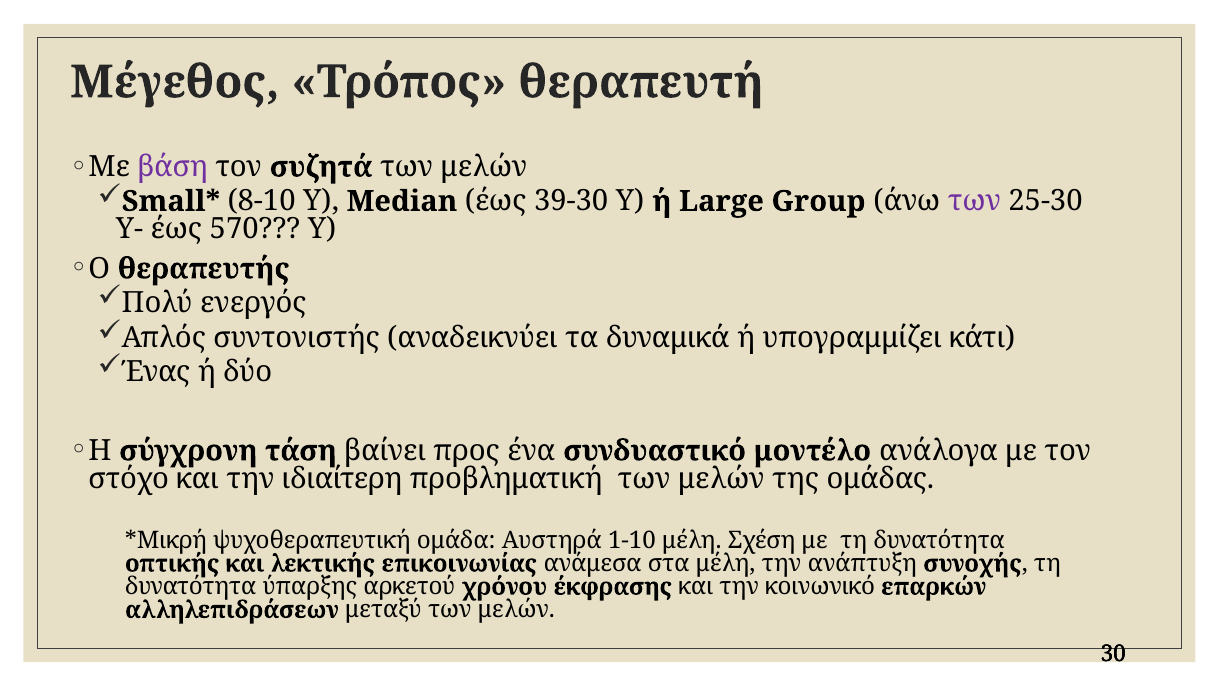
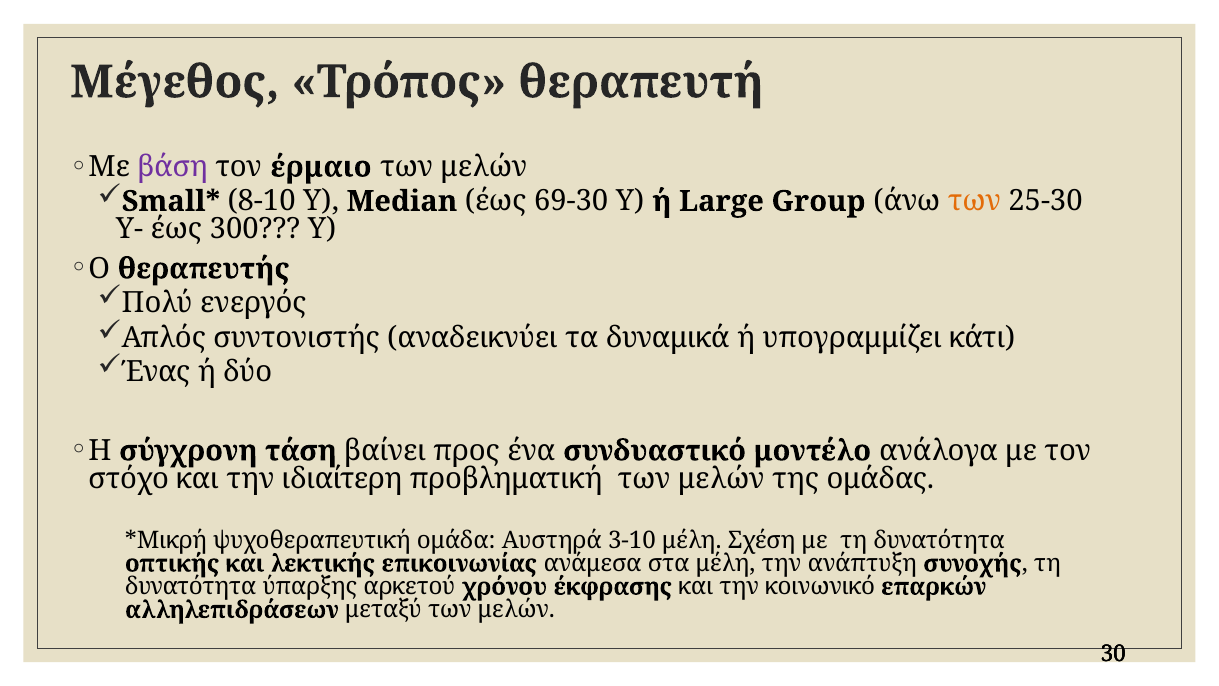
συζητά: συζητά -> έρμαιο (321, 167)
39-30: 39-30 -> 69-30 (571, 201)
των colour: purple -> orange (974, 201)
570: 570 -> 300 (255, 229)
1-10: 1-10 -> 3-10 (632, 540)
